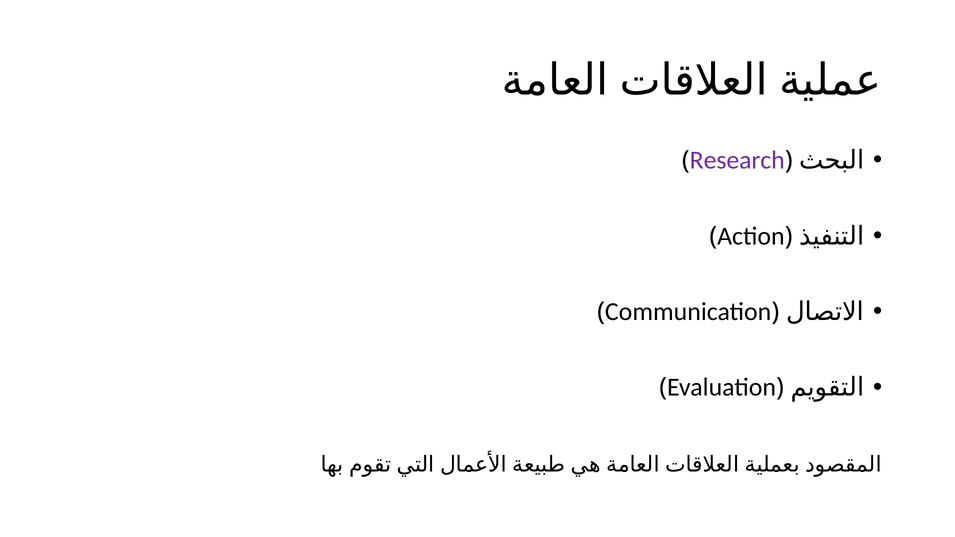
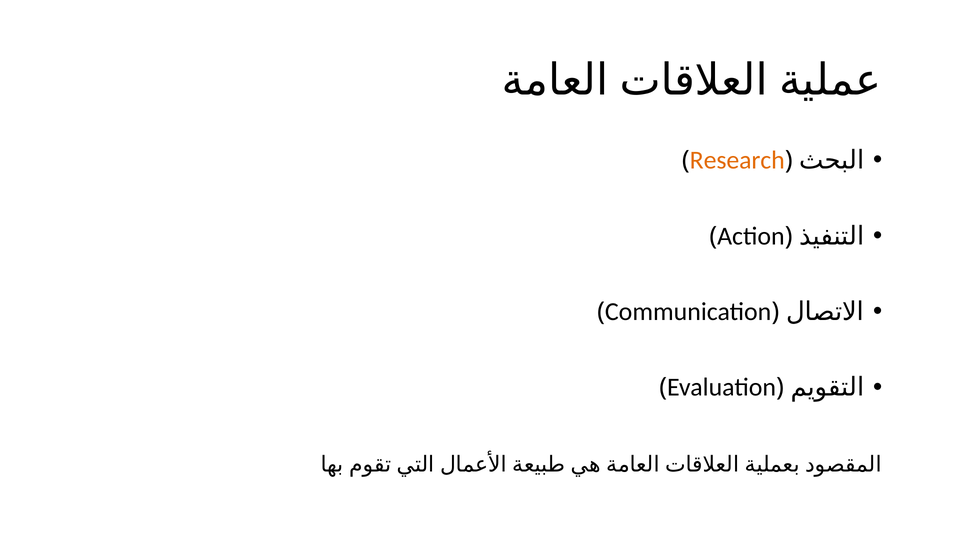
Research colour: purple -> orange (737, 160)
